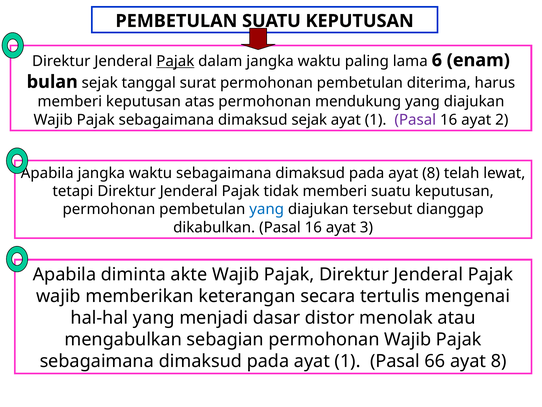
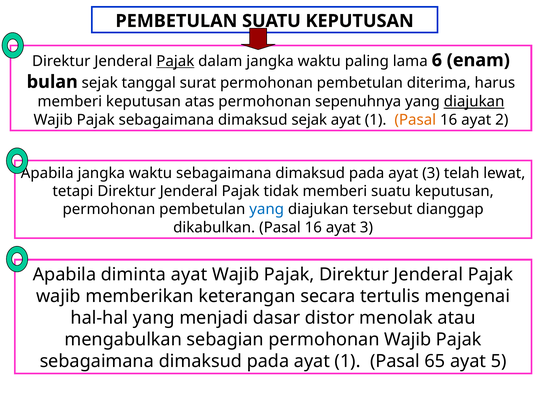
mendukung: mendukung -> sepenuhnya (358, 101)
diajukan underline: none -> present (474, 101)
Pasal colour: purple -> orange (415, 120)
pada ayat 8: 8 -> 3 (431, 173)
diminta akte: akte -> ayat (189, 274)
66: 66 -> 65 (435, 361)
8: 8 -> 5 (499, 361)
